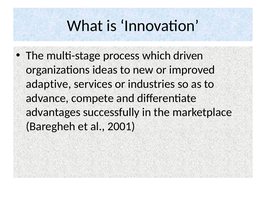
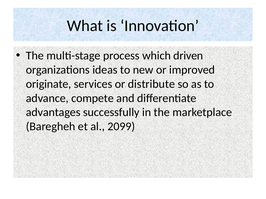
adaptive: adaptive -> originate (49, 84)
industries: industries -> distribute (151, 84)
2001: 2001 -> 2099 (121, 127)
